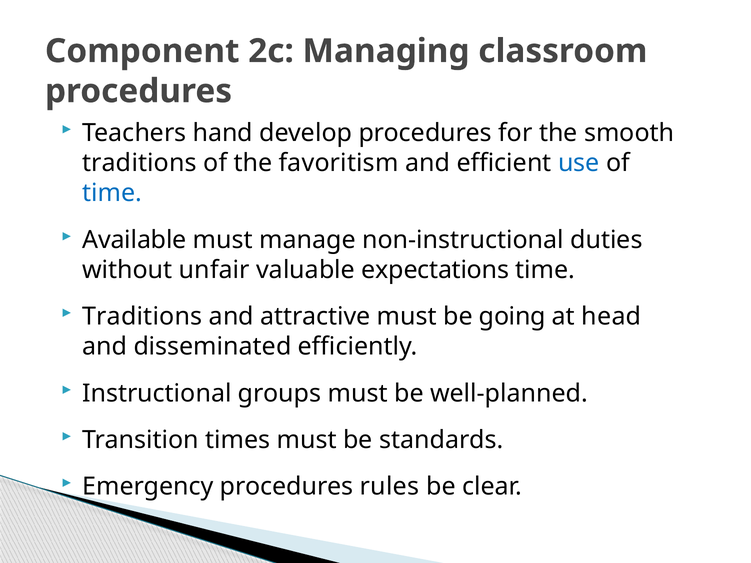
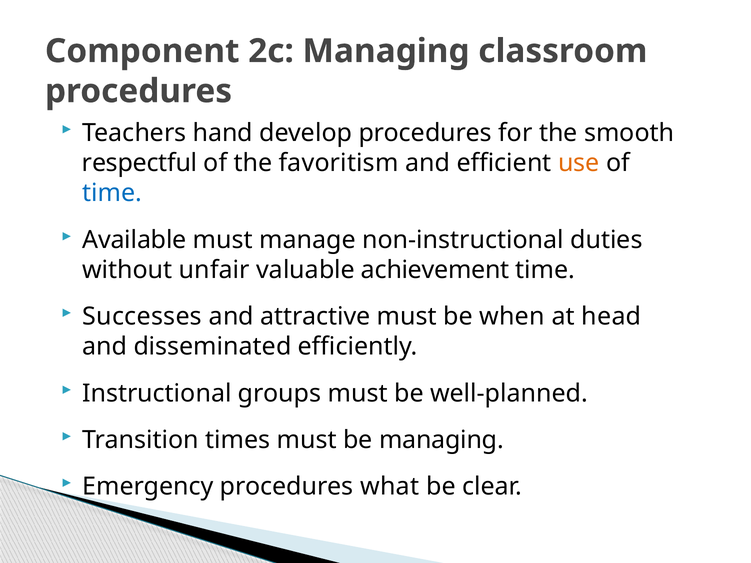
traditions: traditions -> respectful (140, 163)
use colour: blue -> orange (579, 163)
expectations: expectations -> achievement (435, 270)
Traditions: Traditions -> Successes (142, 317)
going: going -> when (512, 317)
be standards: standards -> managing (441, 440)
rules: rules -> what (390, 487)
